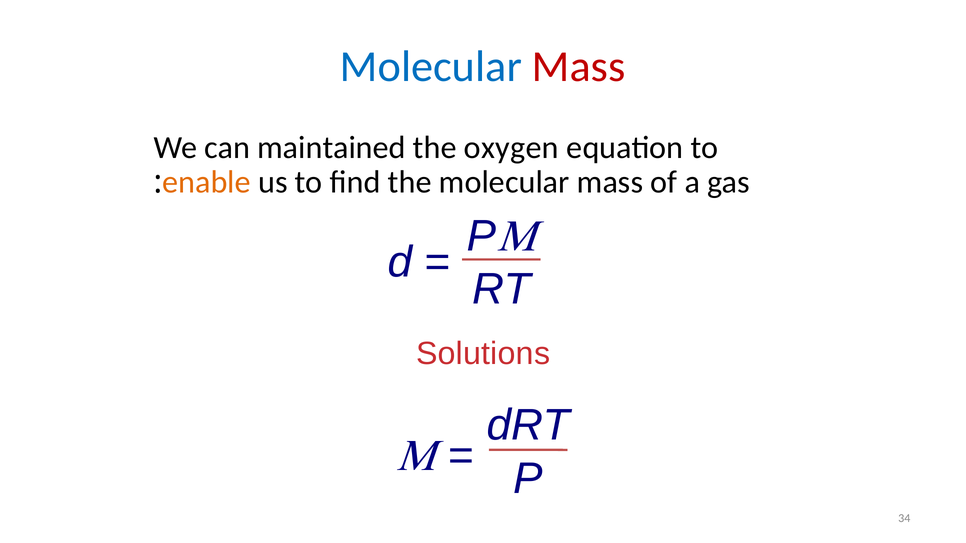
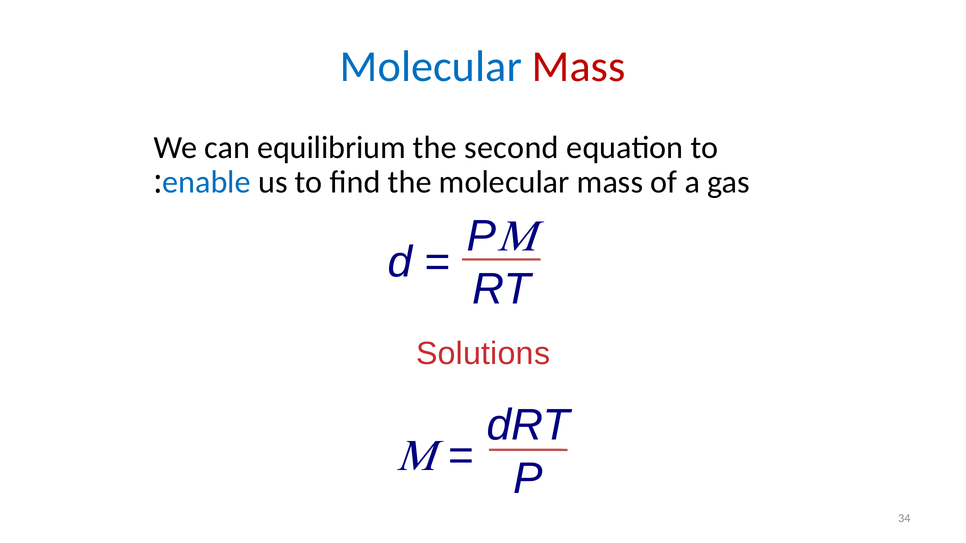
maintained: maintained -> equilibrium (332, 148)
oxygen: oxygen -> second (511, 148)
enable colour: orange -> blue (206, 182)
